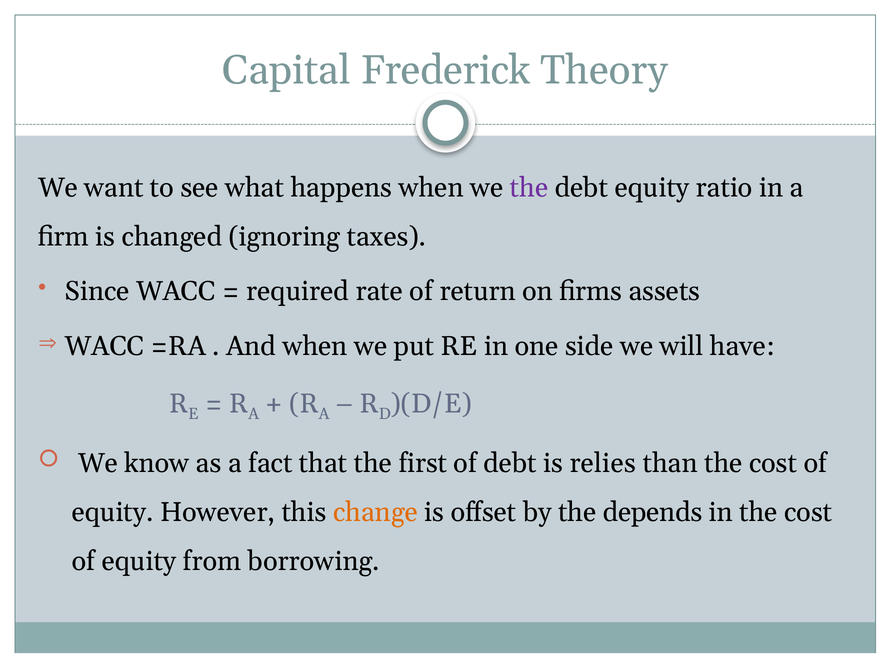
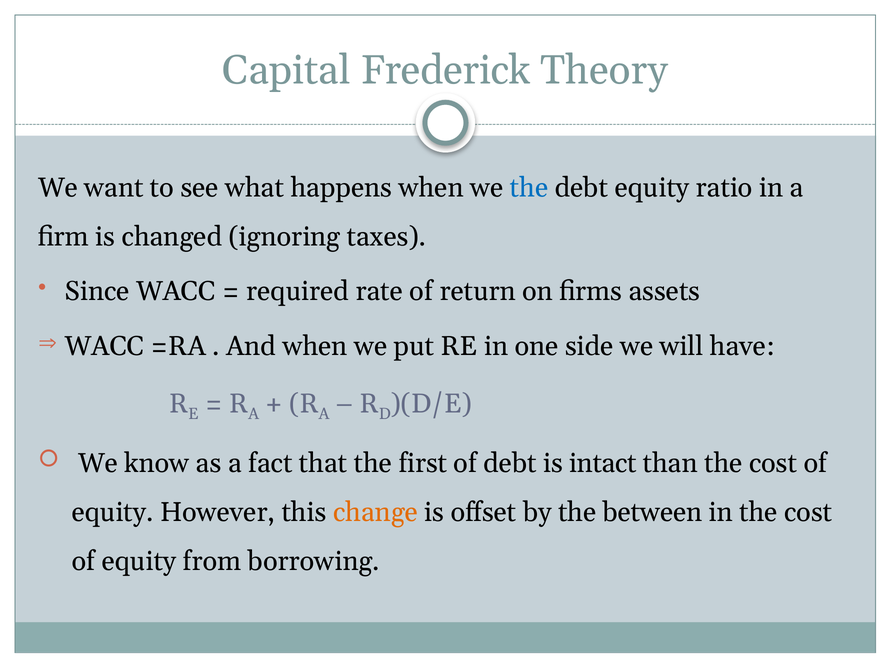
the colour: purple -> blue (529, 188)
relies: relies -> intact (603, 463)
depends: depends -> between (653, 512)
